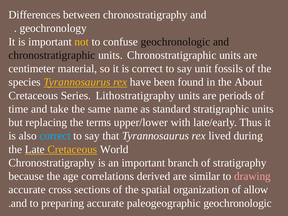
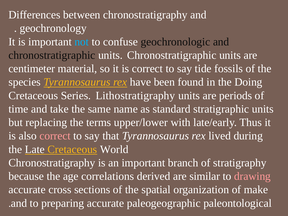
not colour: yellow -> light blue (82, 42)
unit: unit -> tide (203, 69)
About: About -> Doing (248, 82)
correct colour: light blue -> pink (55, 136)
allow: allow -> make (256, 190)
paleogeographic geochronologic: geochronologic -> paleontological (238, 203)
